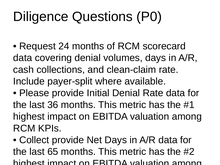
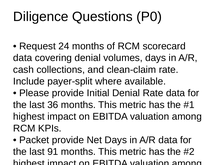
Collect: Collect -> Packet (34, 140)
65: 65 -> 91 (53, 152)
